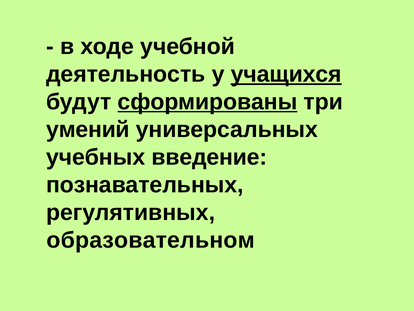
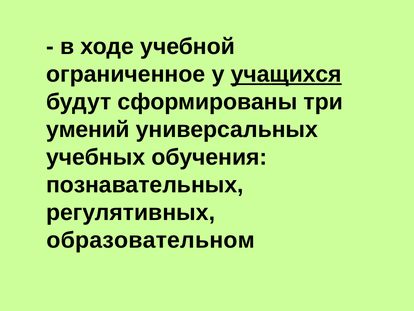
деятельность: деятельность -> ограниченное (126, 74)
сформированы underline: present -> none (207, 102)
введение: введение -> обучения (209, 157)
